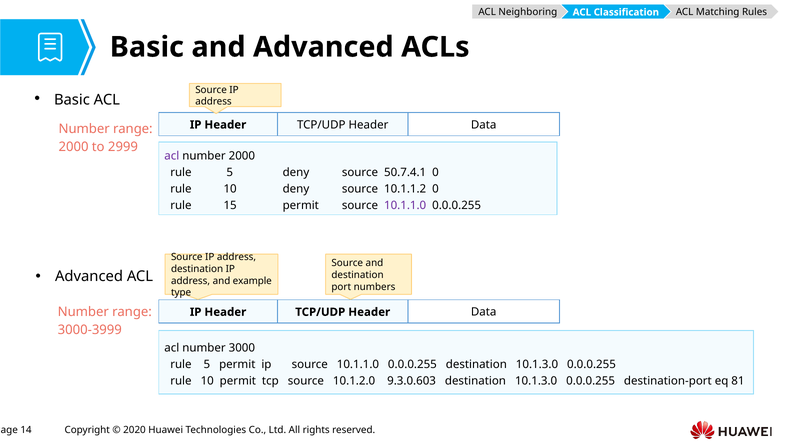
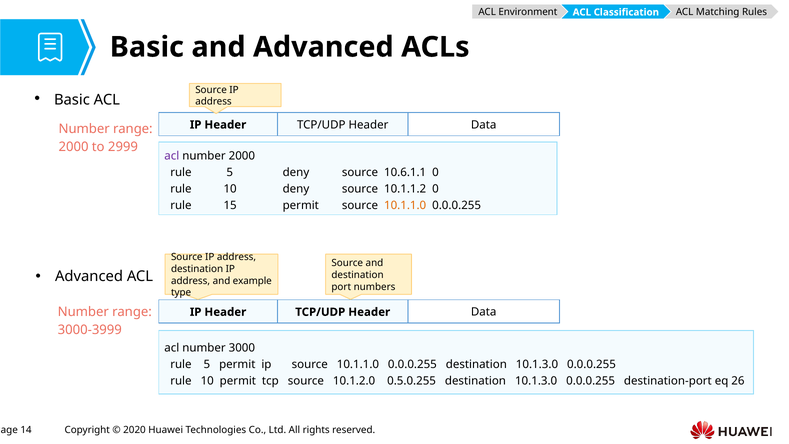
Neighboring: Neighboring -> Environment (528, 12)
50.7.4.1: 50.7.4.1 -> 10.6.1.1 (405, 172)
10.1.1.0 colour: purple -> orange (405, 205)
9.3.0.603: 9.3.0.603 -> 0.5.0.255 (412, 381)
81: 81 -> 26 (738, 381)
